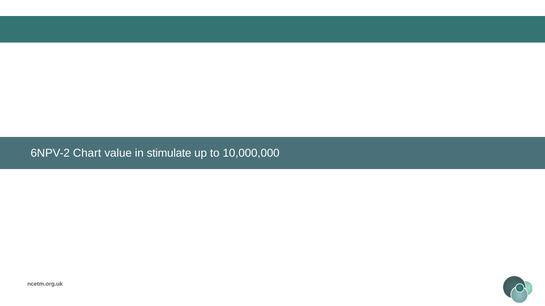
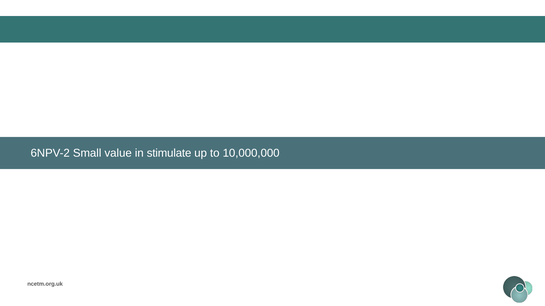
Chart: Chart -> Small (87, 153)
